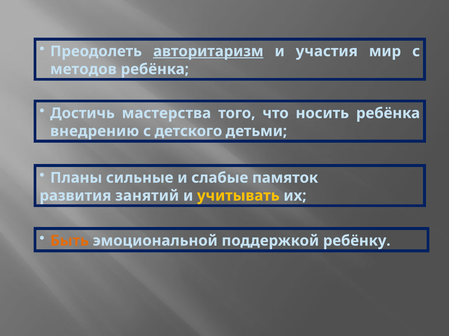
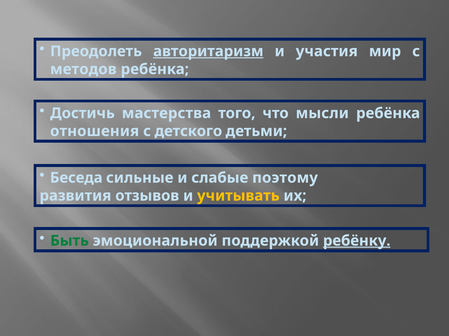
носить: носить -> мысли (322, 113)
внедрению: внедрению -> отношения (95, 131)
Планы: Планы -> Беседа (76, 178)
памяток: памяток -> поэтому (285, 178)
занятий: занятий -> отзывов (147, 196)
Быть colour: orange -> green (70, 241)
ребёнку underline: none -> present (357, 241)
